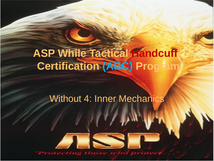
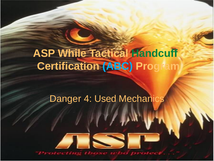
Handcuff colour: red -> green (155, 53)
Without: Without -> Danger (65, 98)
Inner: Inner -> Used (105, 98)
